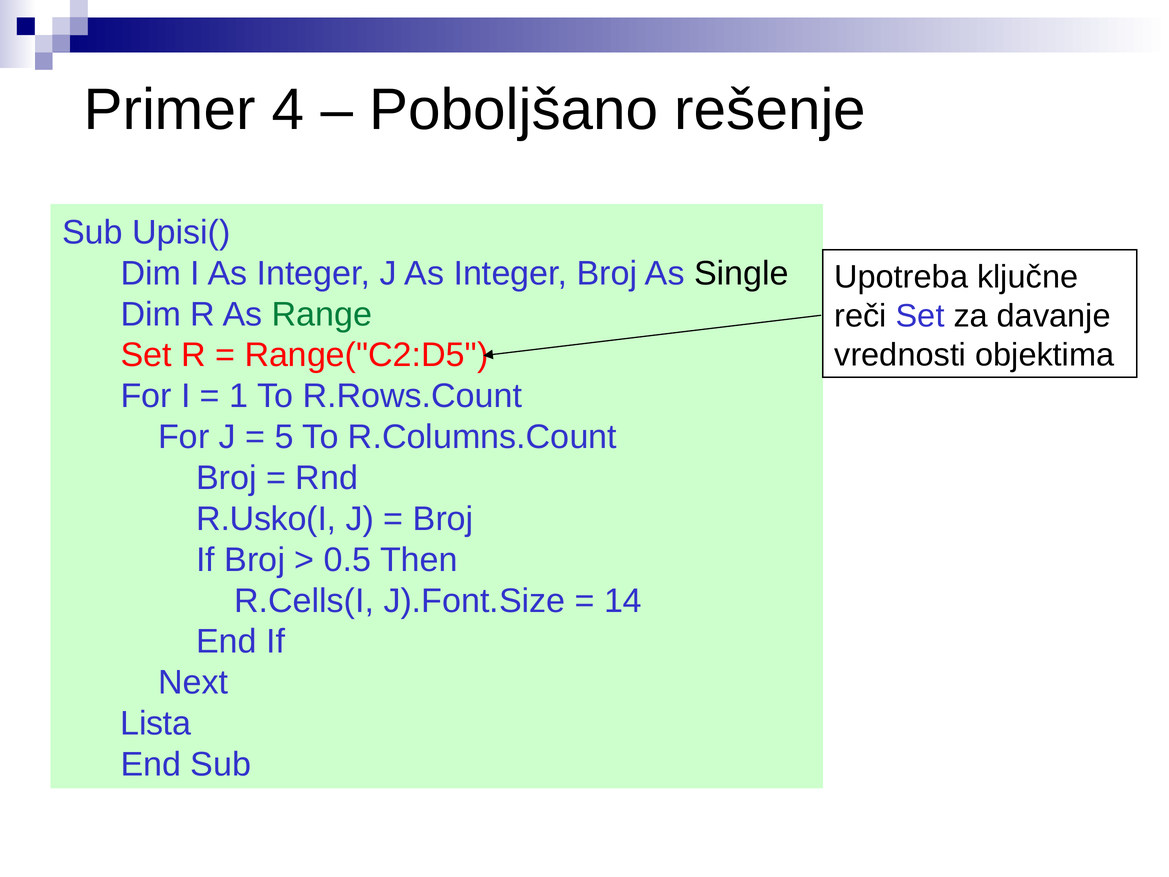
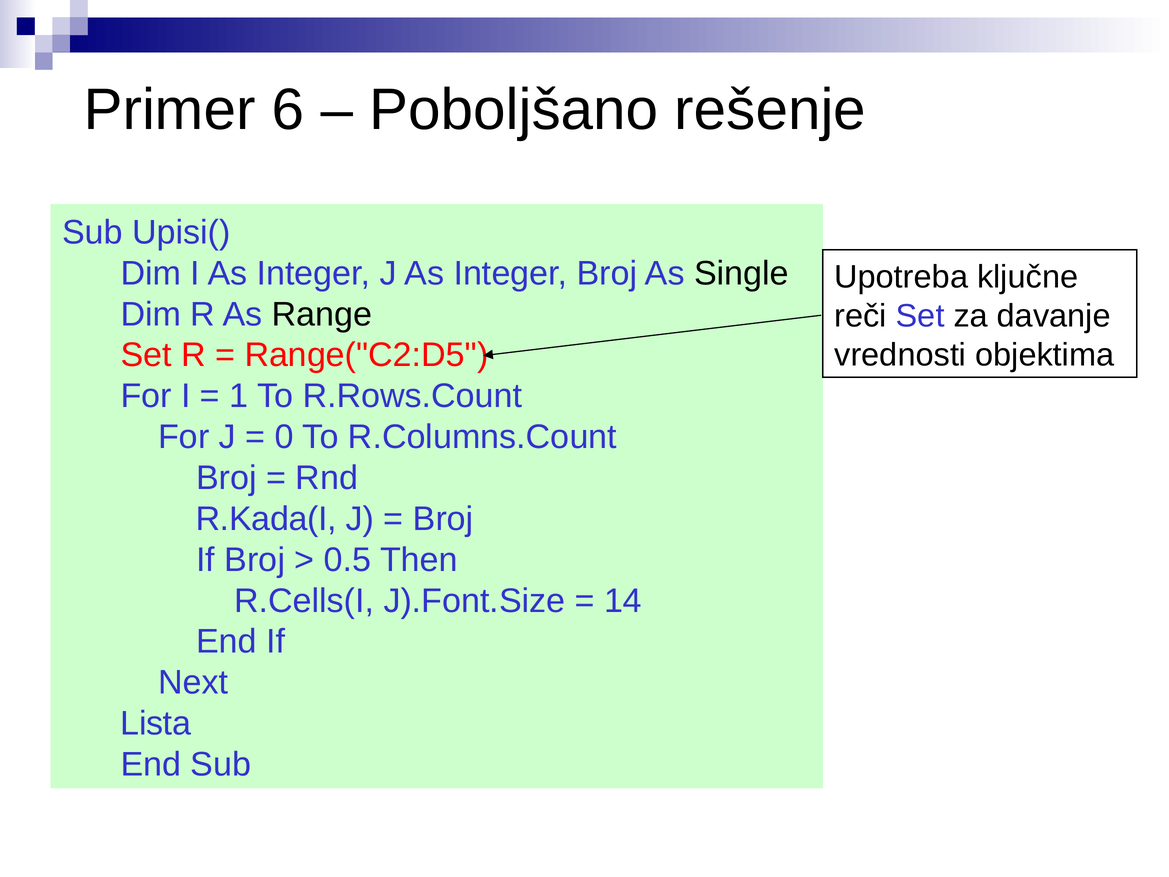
4: 4 -> 6 (288, 110)
Range colour: green -> black (322, 314)
5: 5 -> 0 (284, 437)
R.Usko(I: R.Usko(I -> R.Kada(I (266, 519)
